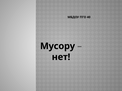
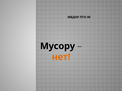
нет colour: black -> orange (61, 57)
